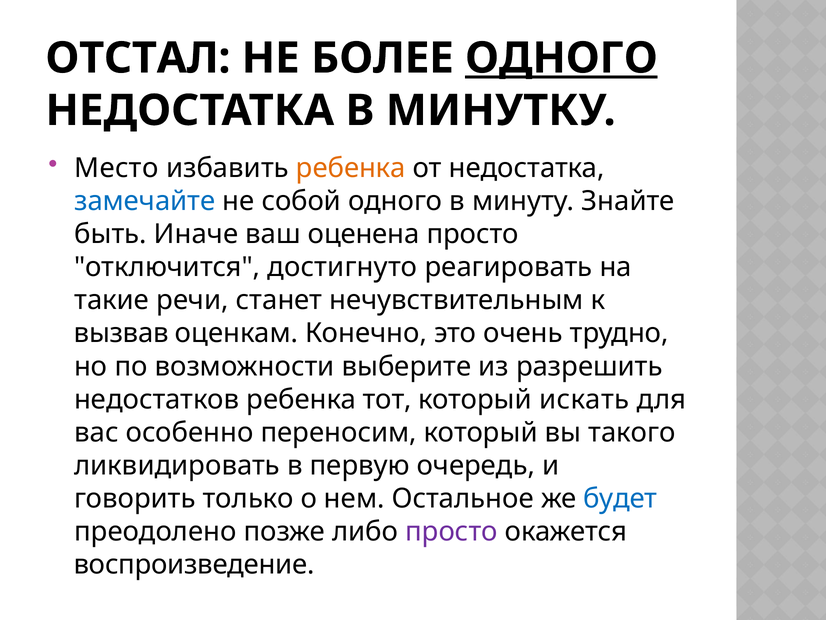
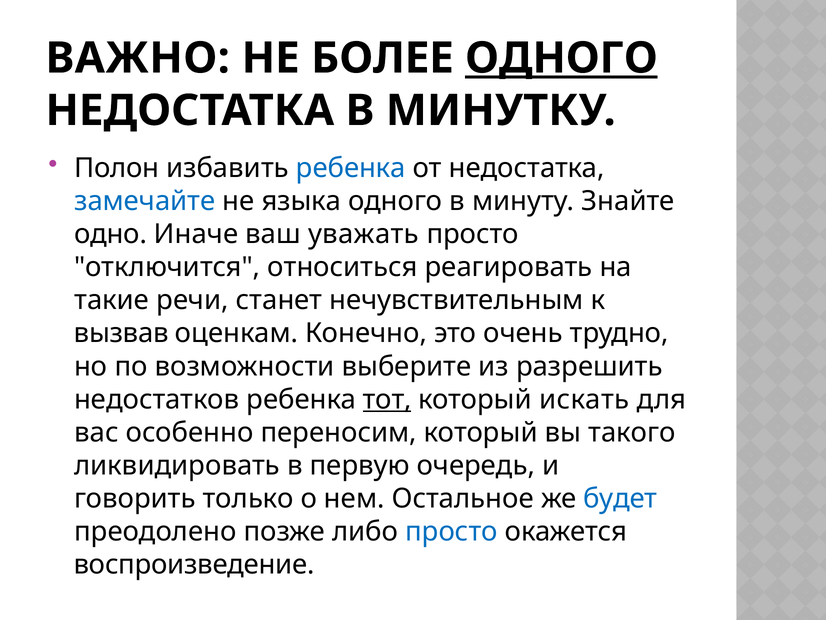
ОТСТАЛ: ОТСТАЛ -> ВАЖНО (138, 58)
Место: Место -> Полон (117, 168)
ребенка colour: orange -> blue (351, 168)
собой: собой -> языка (301, 201)
быть: быть -> одно (111, 234)
оценена: оценена -> уважать (363, 234)
достигнуто: достигнуто -> относиться (342, 267)
тот underline: none -> present (387, 399)
просто colour: purple -> blue (451, 531)
